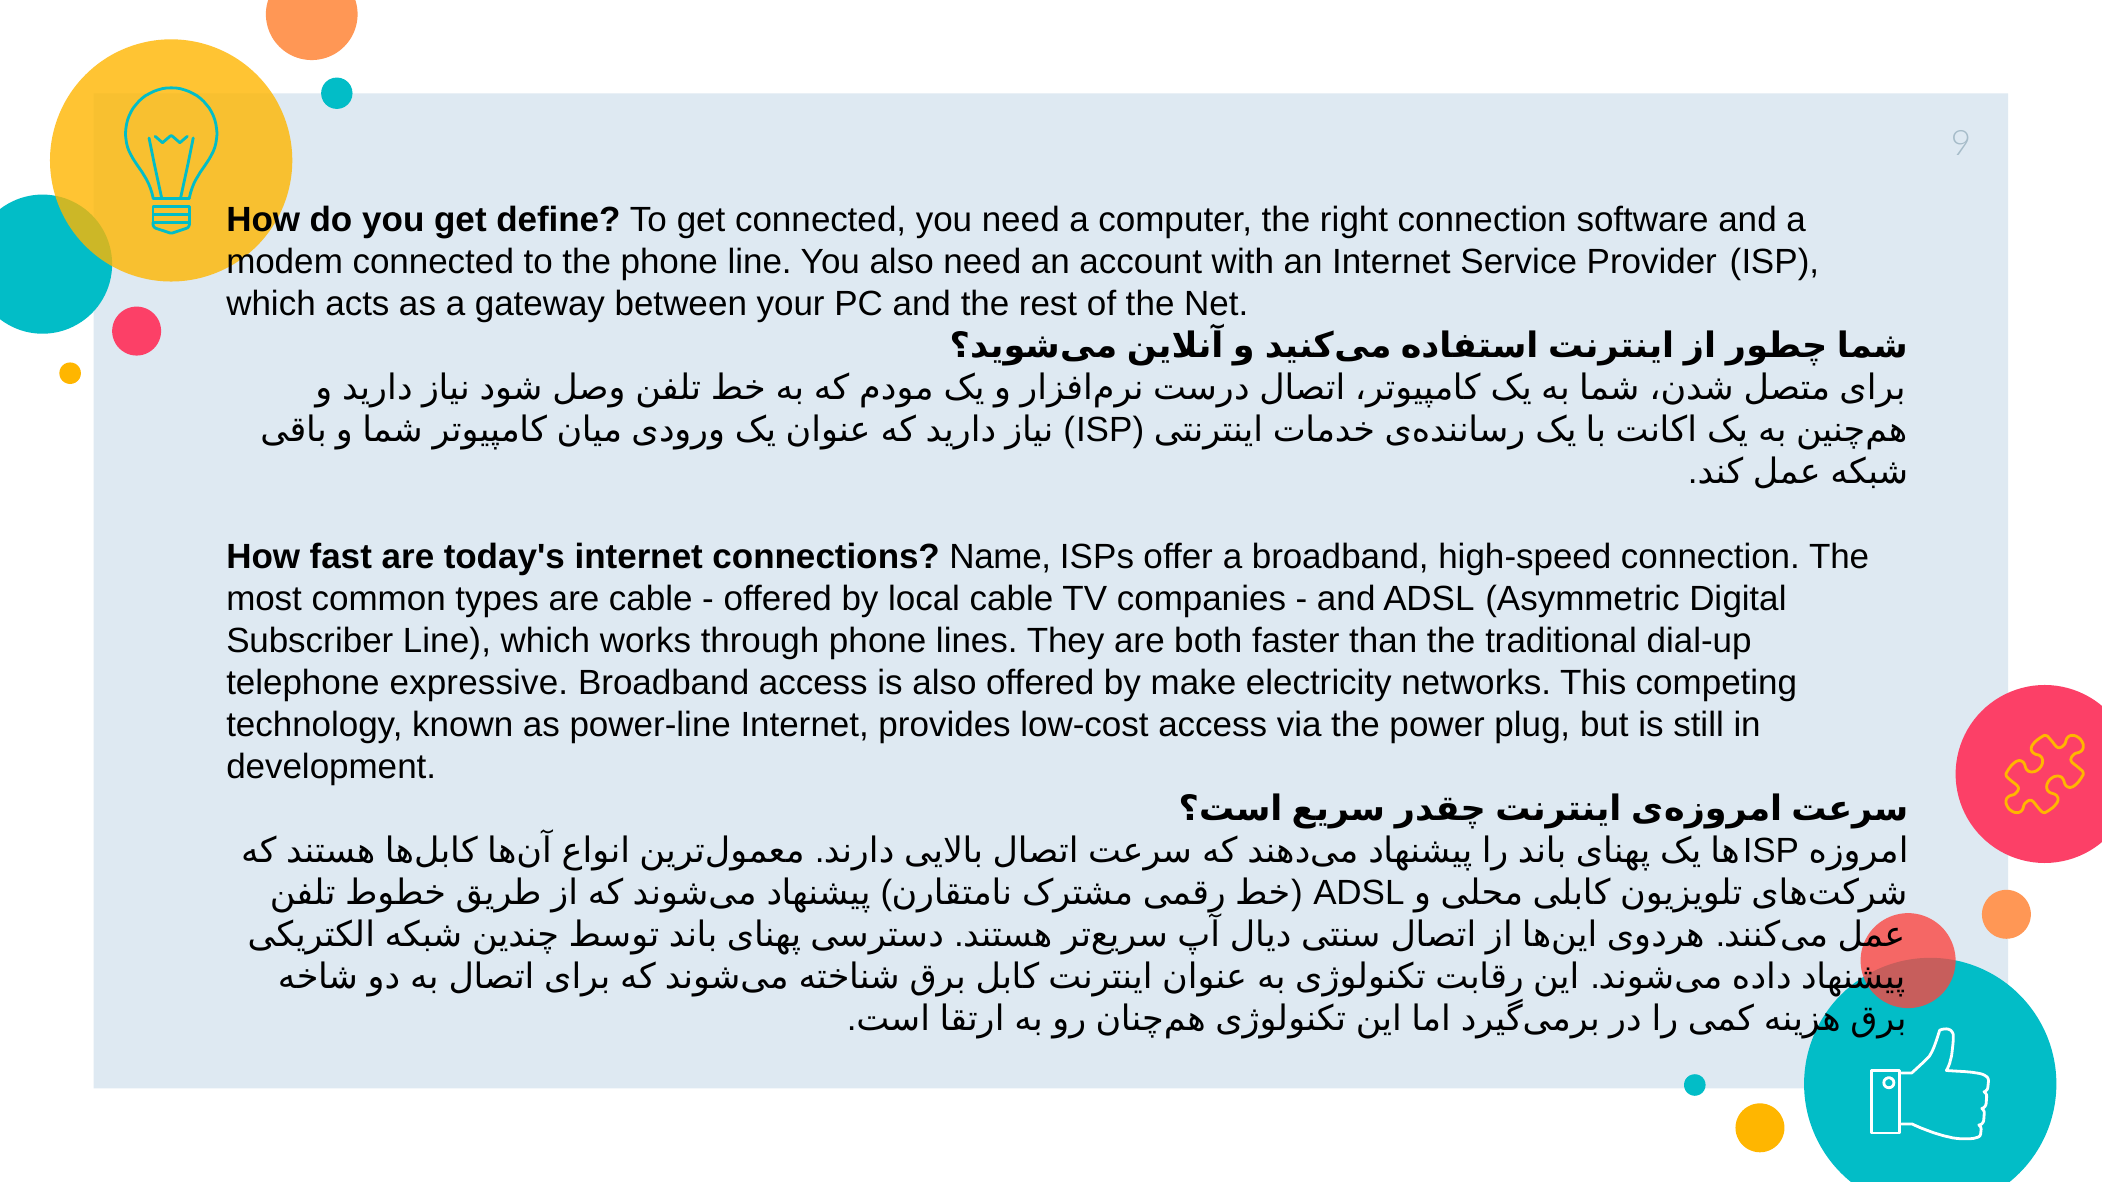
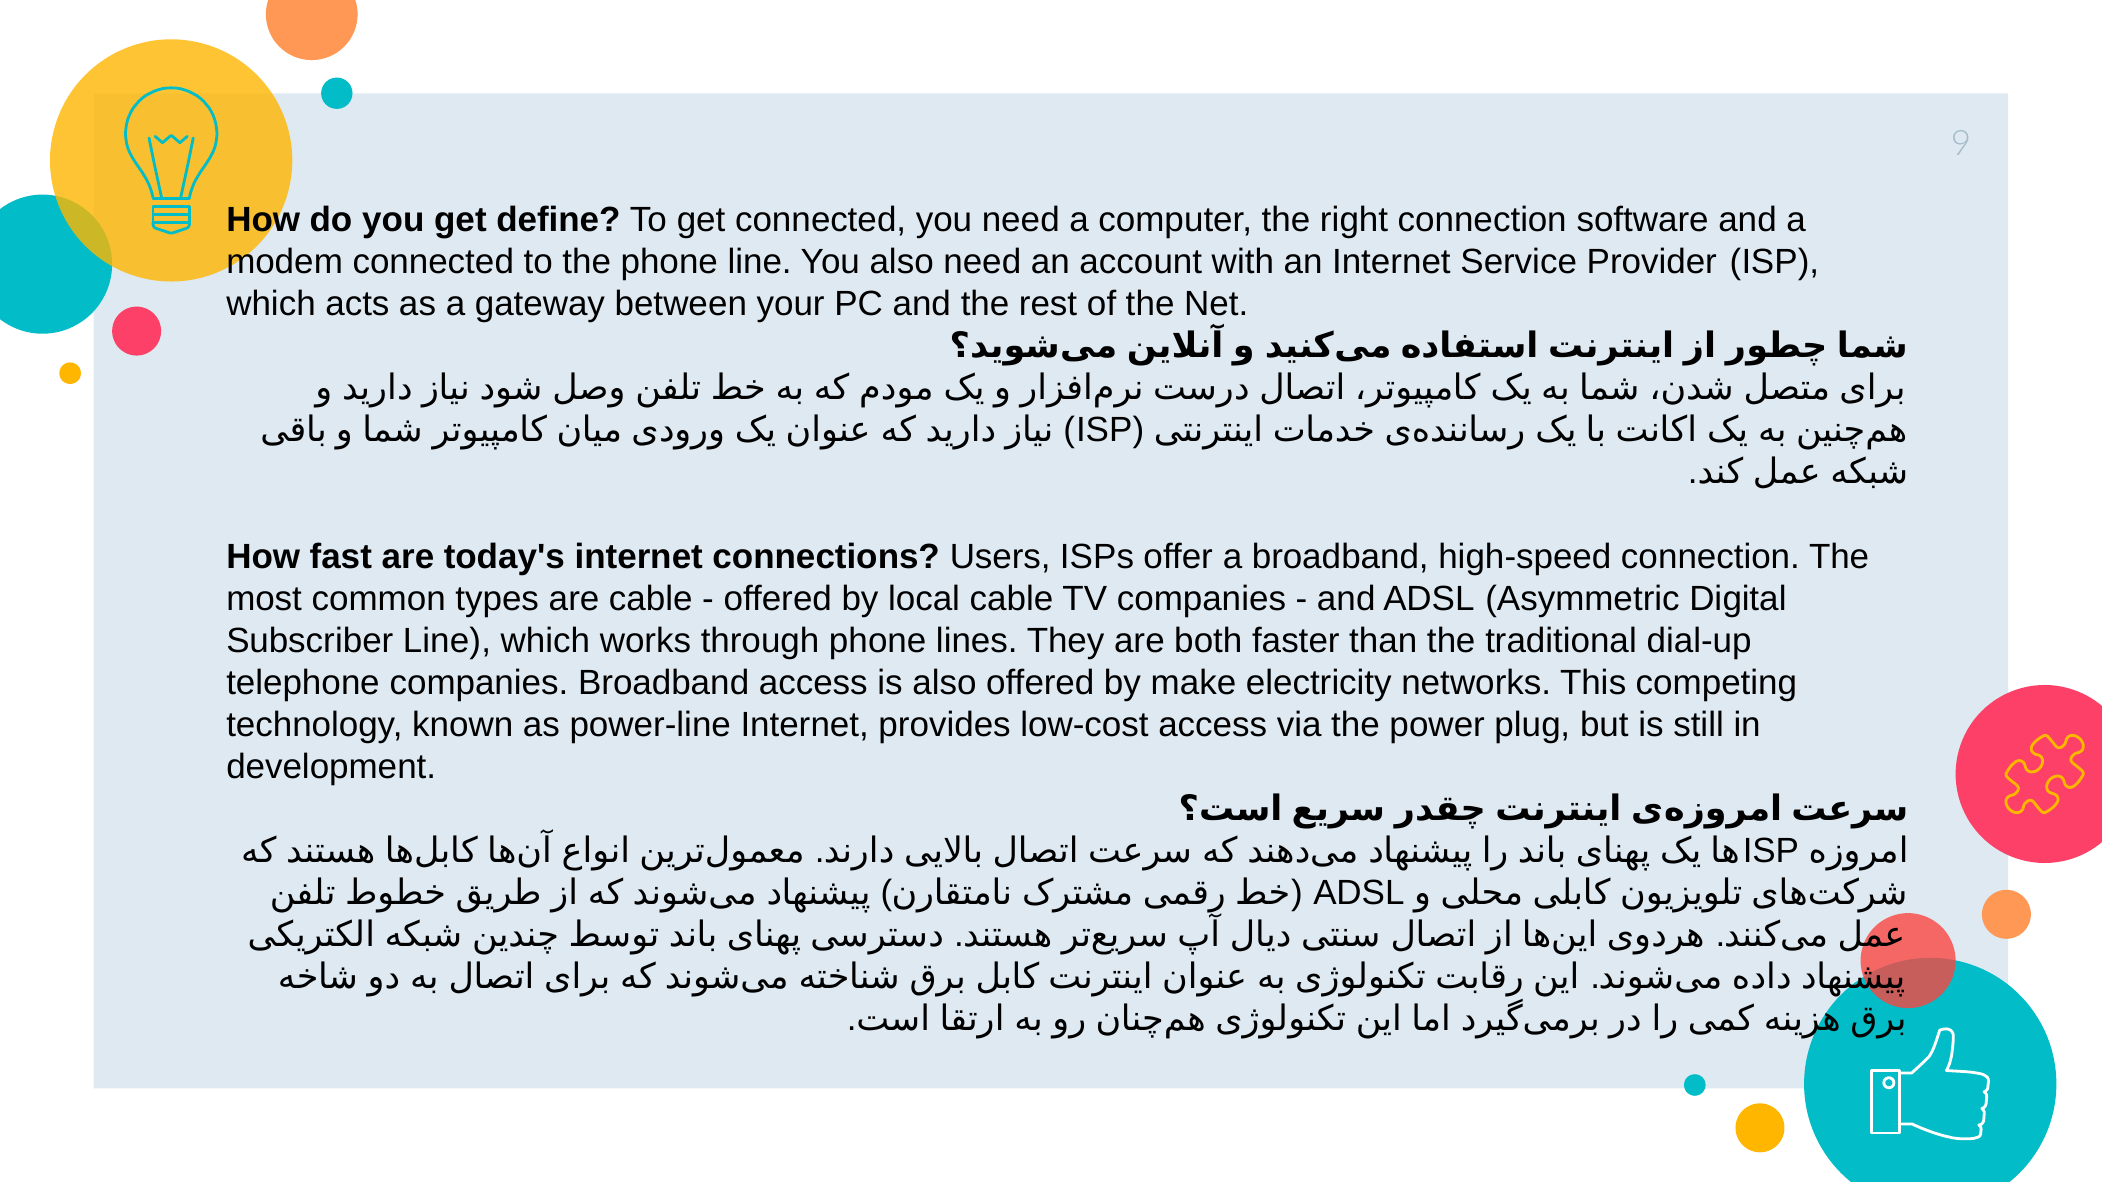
Name: Name -> Users (1000, 557)
telephone expressive: expressive -> companies (479, 683)
